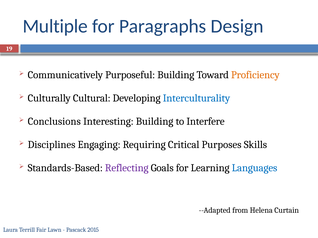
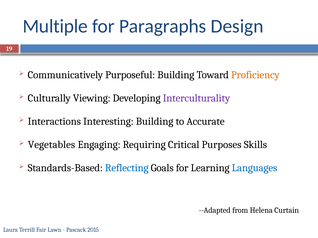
Cultural: Cultural -> Viewing (92, 98)
Interculturality colour: blue -> purple (196, 98)
Conclusions: Conclusions -> Interactions (54, 122)
Interfere: Interfere -> Accurate (206, 122)
Disciplines: Disciplines -> Vegetables (52, 145)
Reflecting colour: purple -> blue (127, 168)
